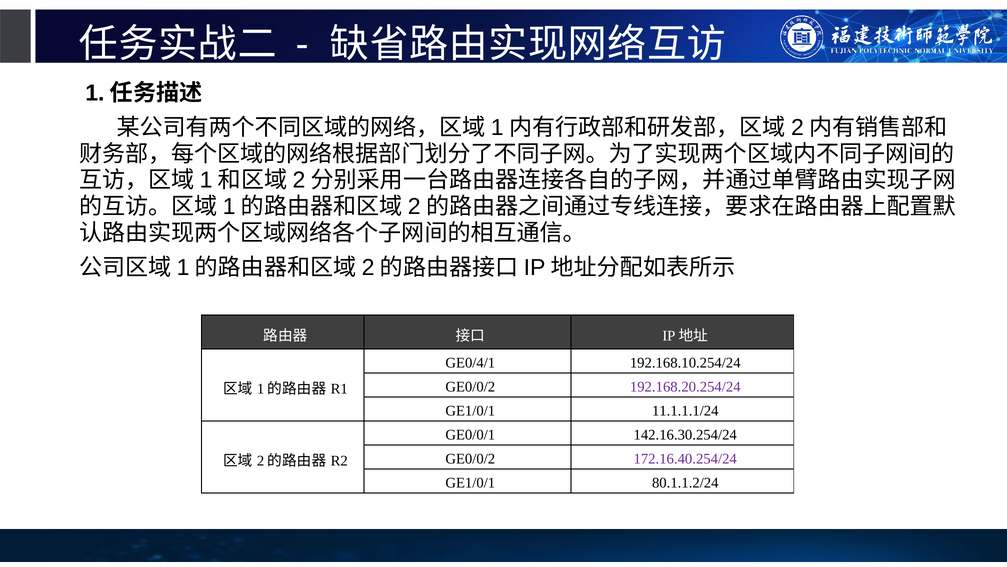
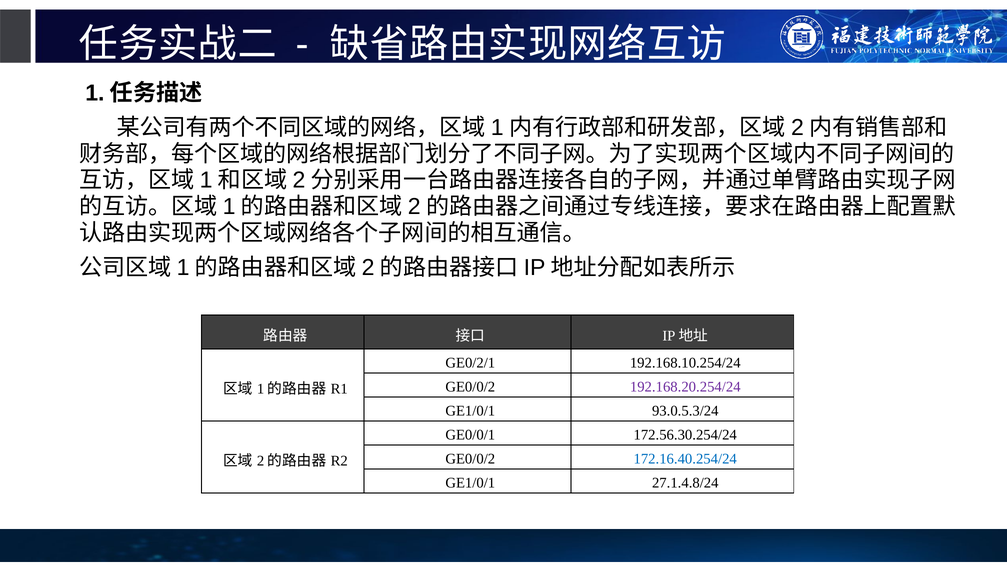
GE0/4/1: GE0/4/1 -> GE0/2/1 (470, 362)
11.1.1.1/24: 11.1.1.1/24 -> 93.0.5.3/24 (685, 410)
142.16.30.254/24: 142.16.30.254/24 -> 172.56.30.254/24 (685, 434)
172.16.40.254/24 colour: purple -> blue (685, 458)
80.1.1.2/24: 80.1.1.2/24 -> 27.1.4.8/24 (685, 482)
